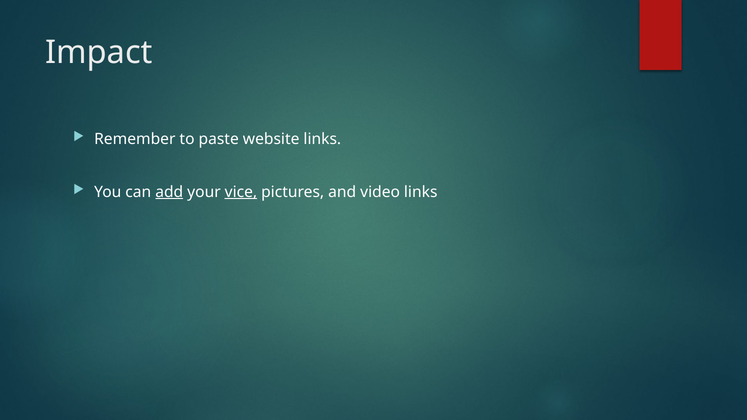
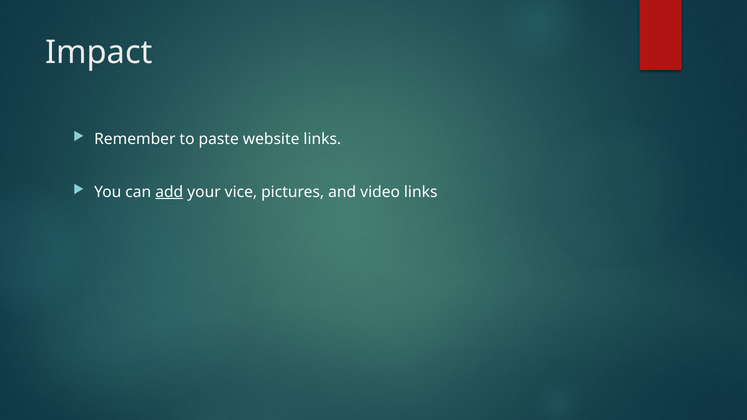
vice underline: present -> none (241, 192)
